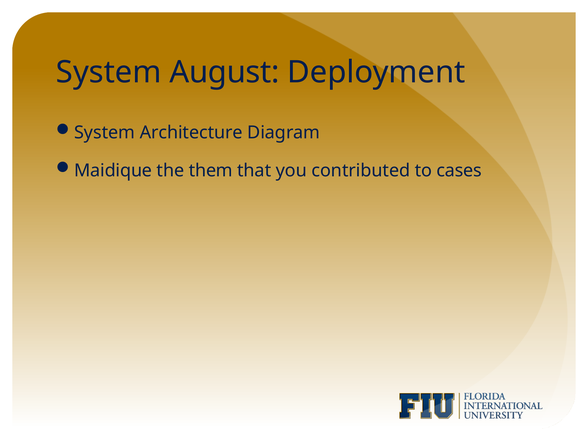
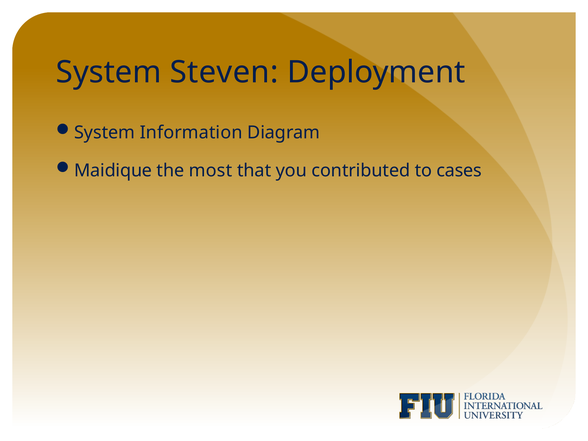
August: August -> Steven (224, 72)
Architecture: Architecture -> Information (191, 133)
them: them -> most (211, 170)
